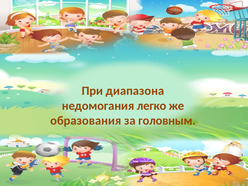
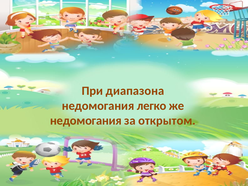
образования: образования -> недомогания (86, 121)
головным: головным -> открытом (167, 121)
